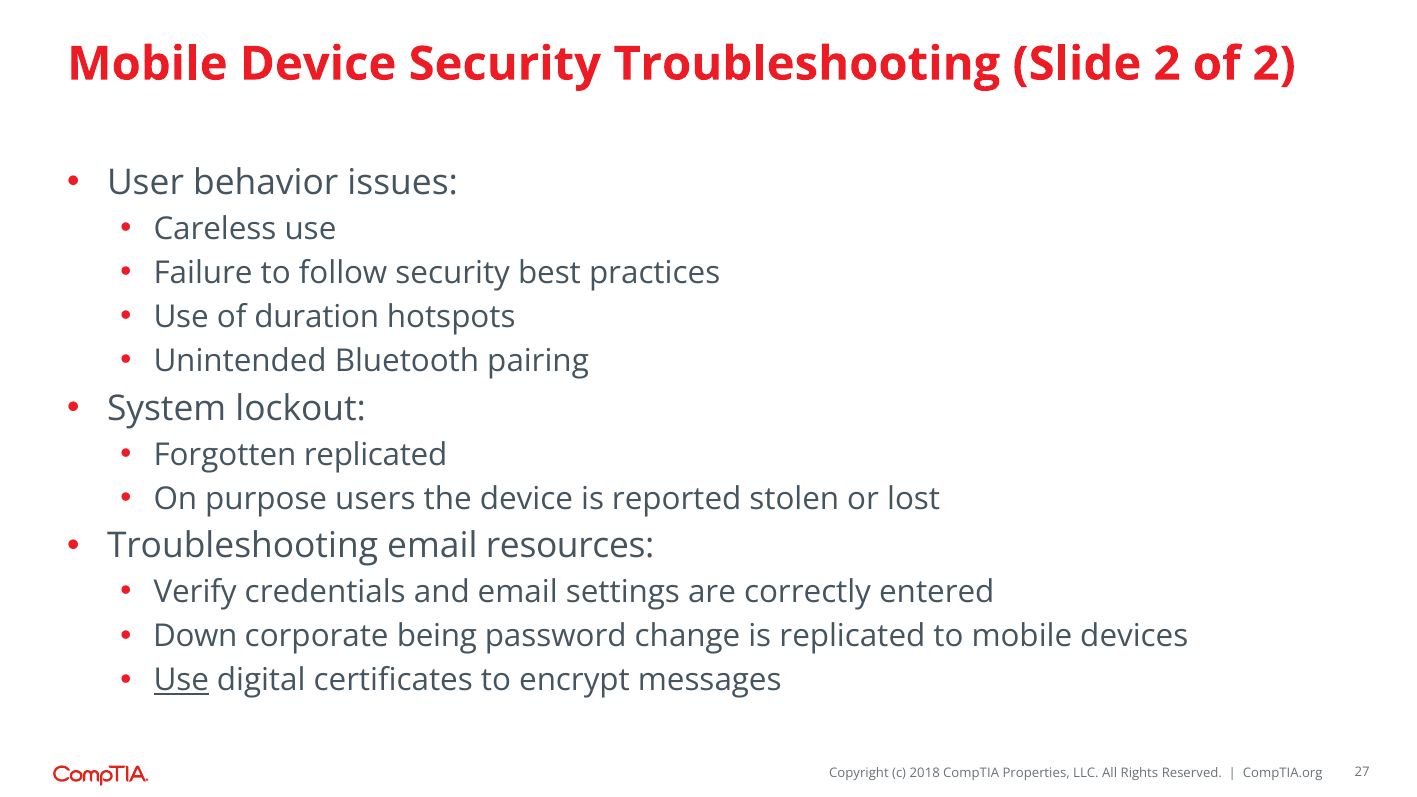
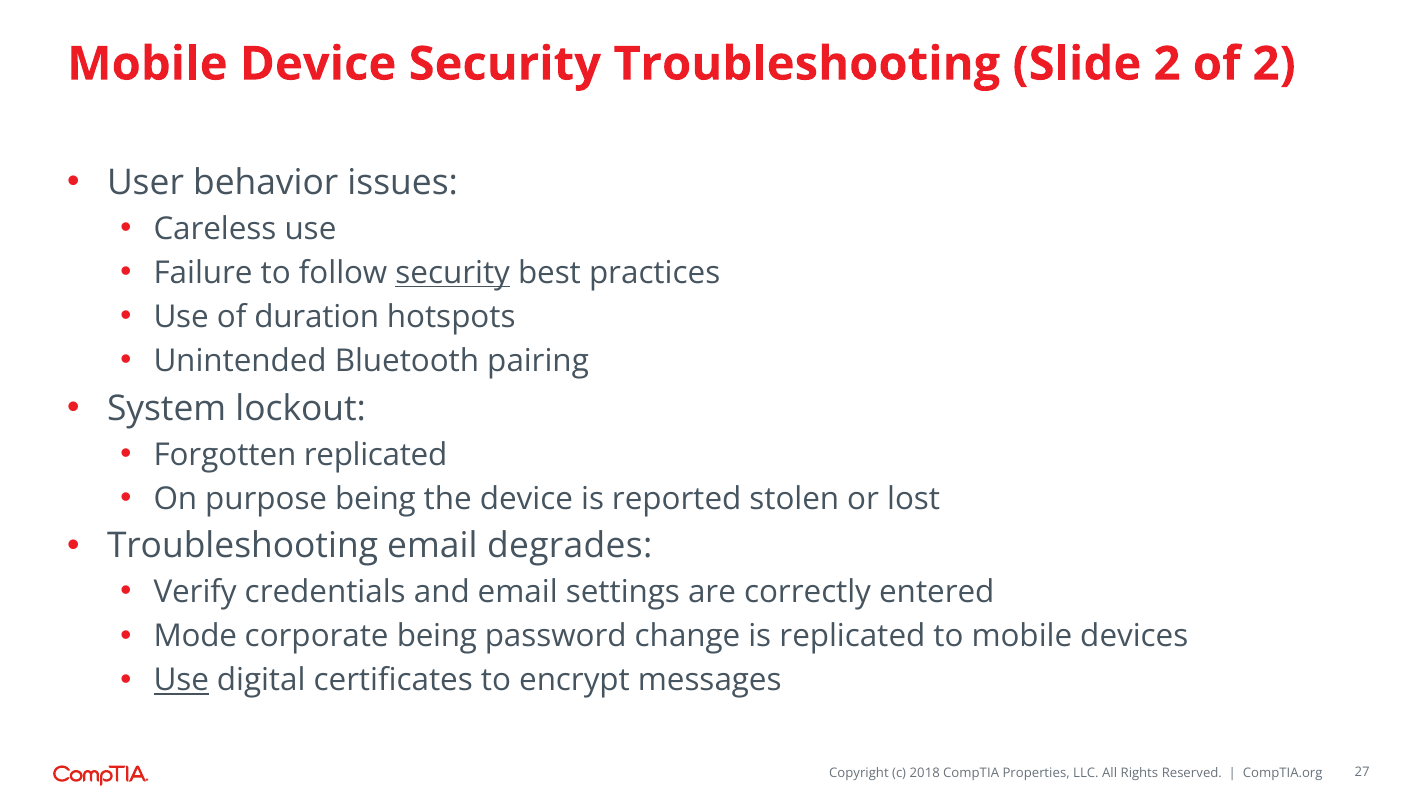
security underline: none -> present (453, 273)
purpose users: users -> being (375, 499)
resources: resources -> degrades (570, 546)
Down: Down -> Mode (195, 637)
